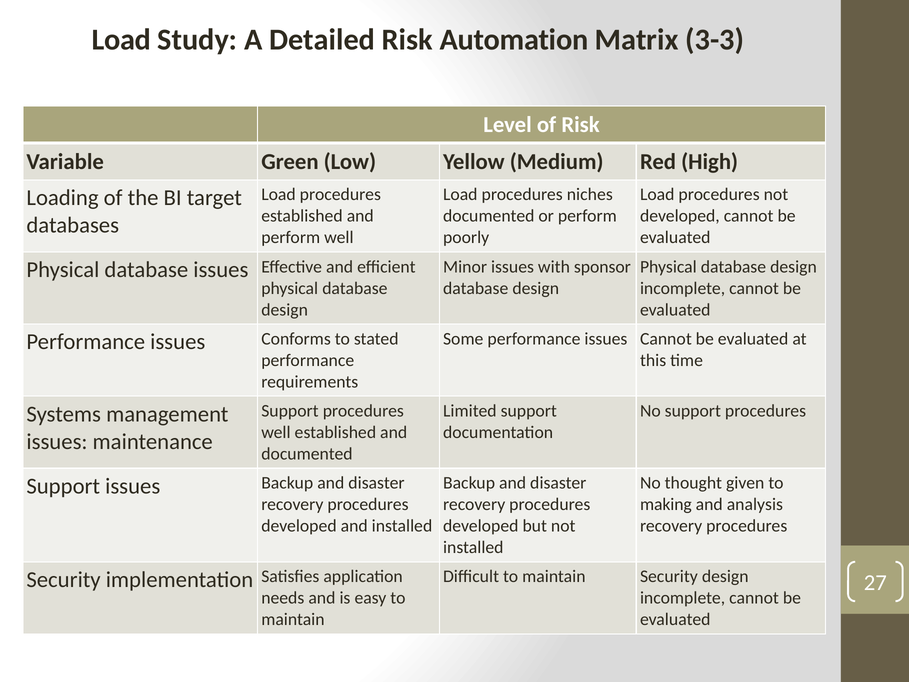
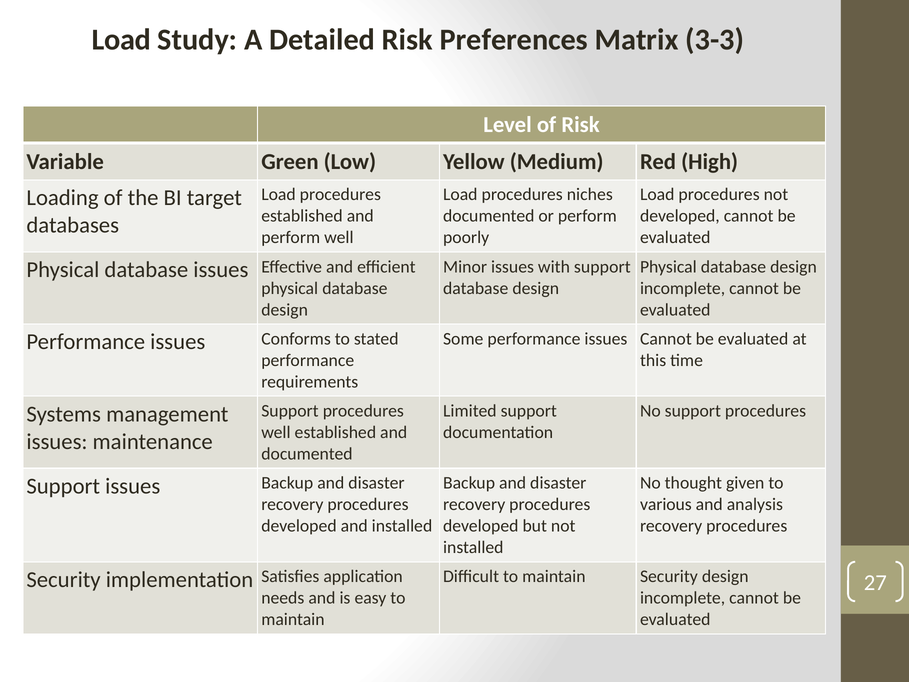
Automation: Automation -> Preferences (514, 40)
with sponsor: sponsor -> support (602, 267)
making: making -> various (666, 504)
